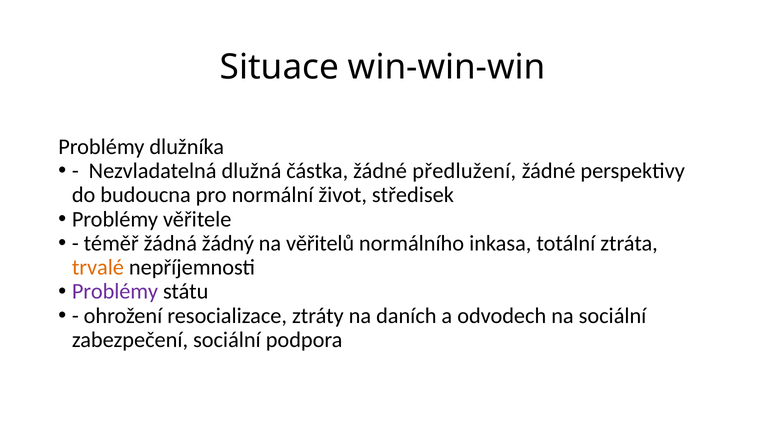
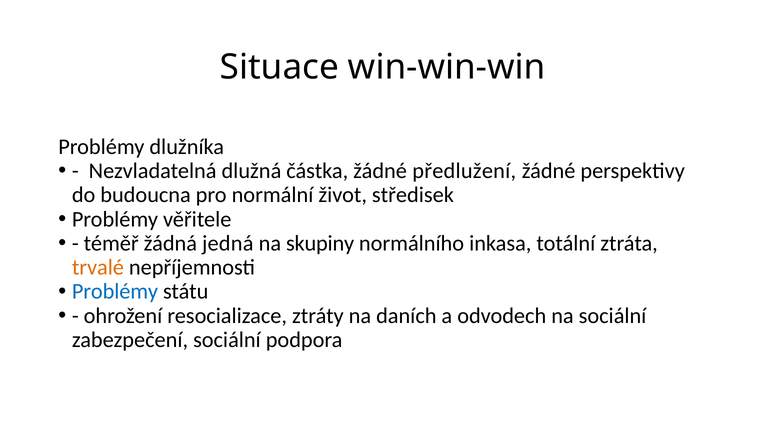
žádný: žádný -> jedná (228, 243)
věřitelů: věřitelů -> skupiny (320, 243)
Problémy colour: purple -> blue (115, 291)
